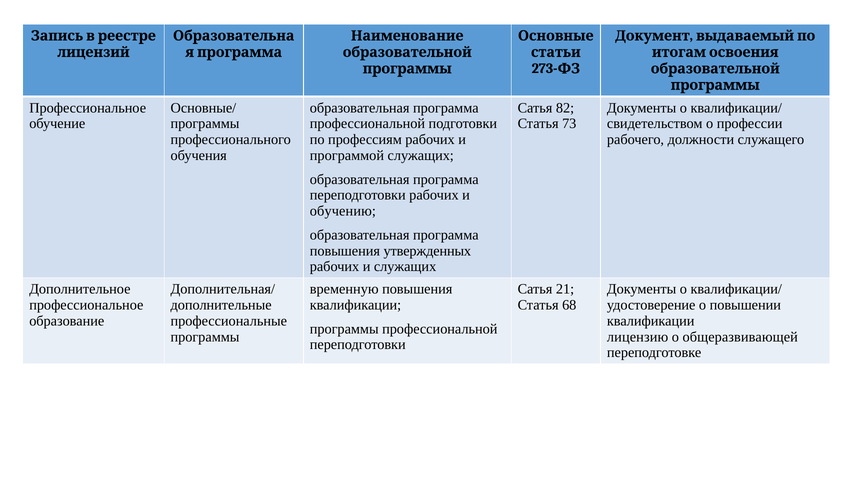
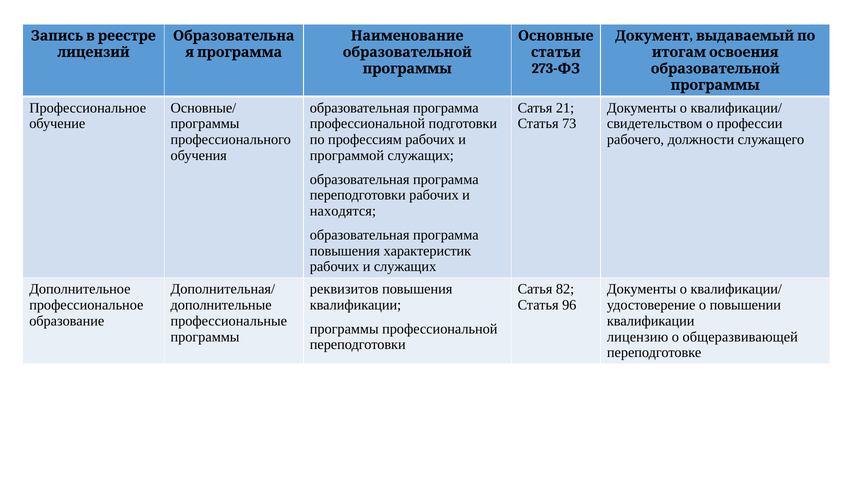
82: 82 -> 21 (565, 108)
обучению: обучению -> находятся (343, 211)
утвержденных: утвержденных -> характеристик (427, 251)
временную: временную -> реквизитов (344, 289)
21: 21 -> 82 (565, 289)
68: 68 -> 96 (569, 305)
